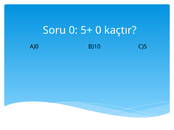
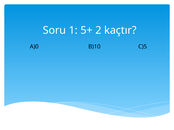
Soru 0: 0 -> 1 (73, 30)
5+ 0: 0 -> 2 (98, 30)
